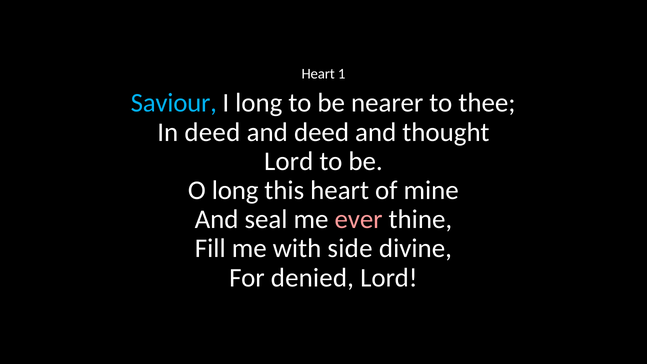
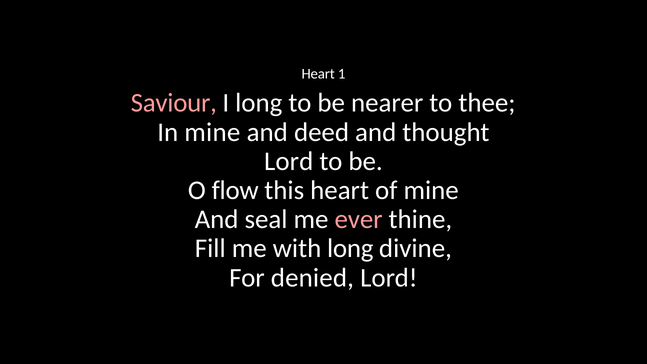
Saviour colour: light blue -> pink (174, 103)
In deed: deed -> mine (212, 132)
O long: long -> flow (235, 190)
with side: side -> long (350, 249)
